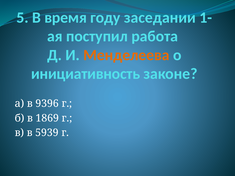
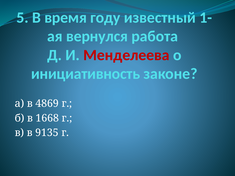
заседании: заседании -> известный (160, 18)
поступил: поступил -> вернулся (97, 36)
Менделеева colour: orange -> red (126, 55)
9396: 9396 -> 4869 (47, 104)
1869: 1869 -> 1668 (47, 118)
5939: 5939 -> 9135 (47, 133)
